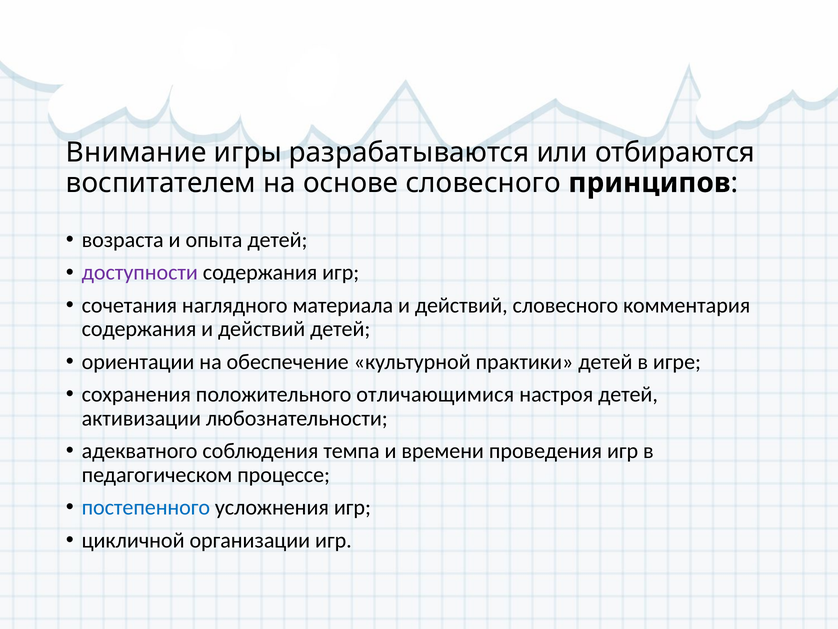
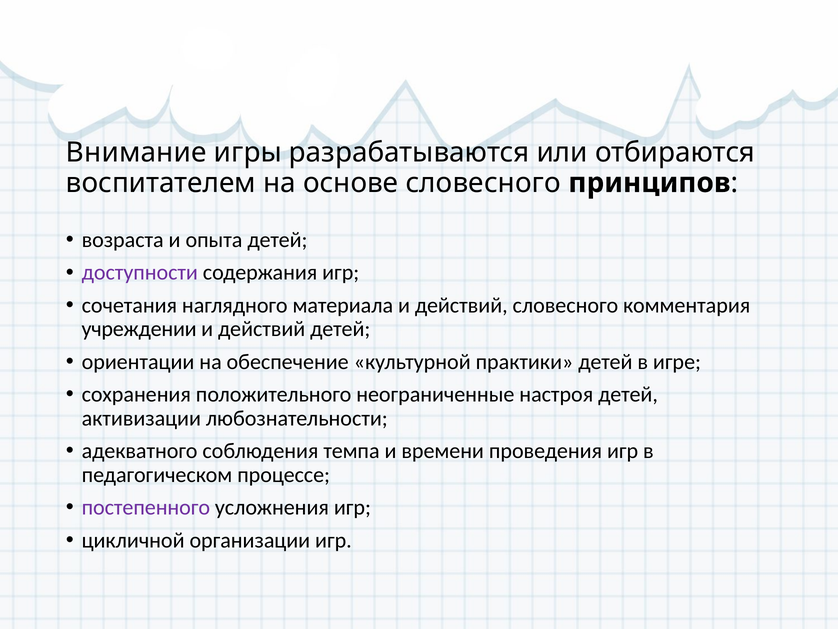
содержания: содержания -> учреждении (139, 329)
отличающимися: отличающимися -> неограниченные (435, 394)
постепенного colour: blue -> purple (146, 507)
